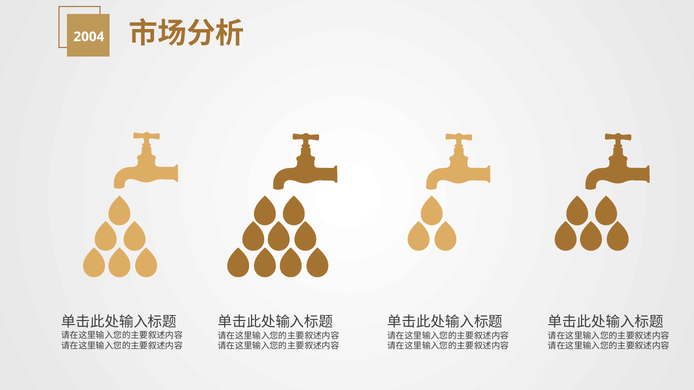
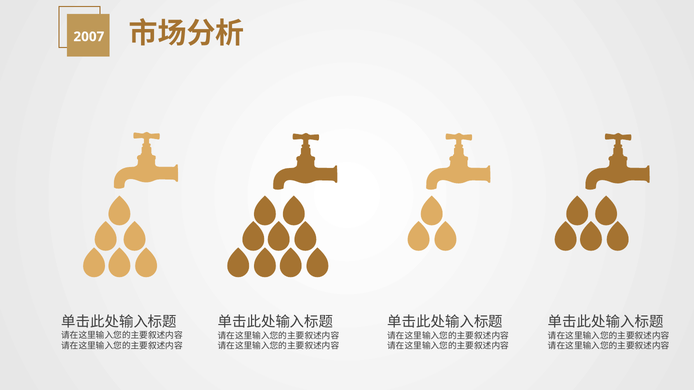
2004: 2004 -> 2007 (89, 37)
